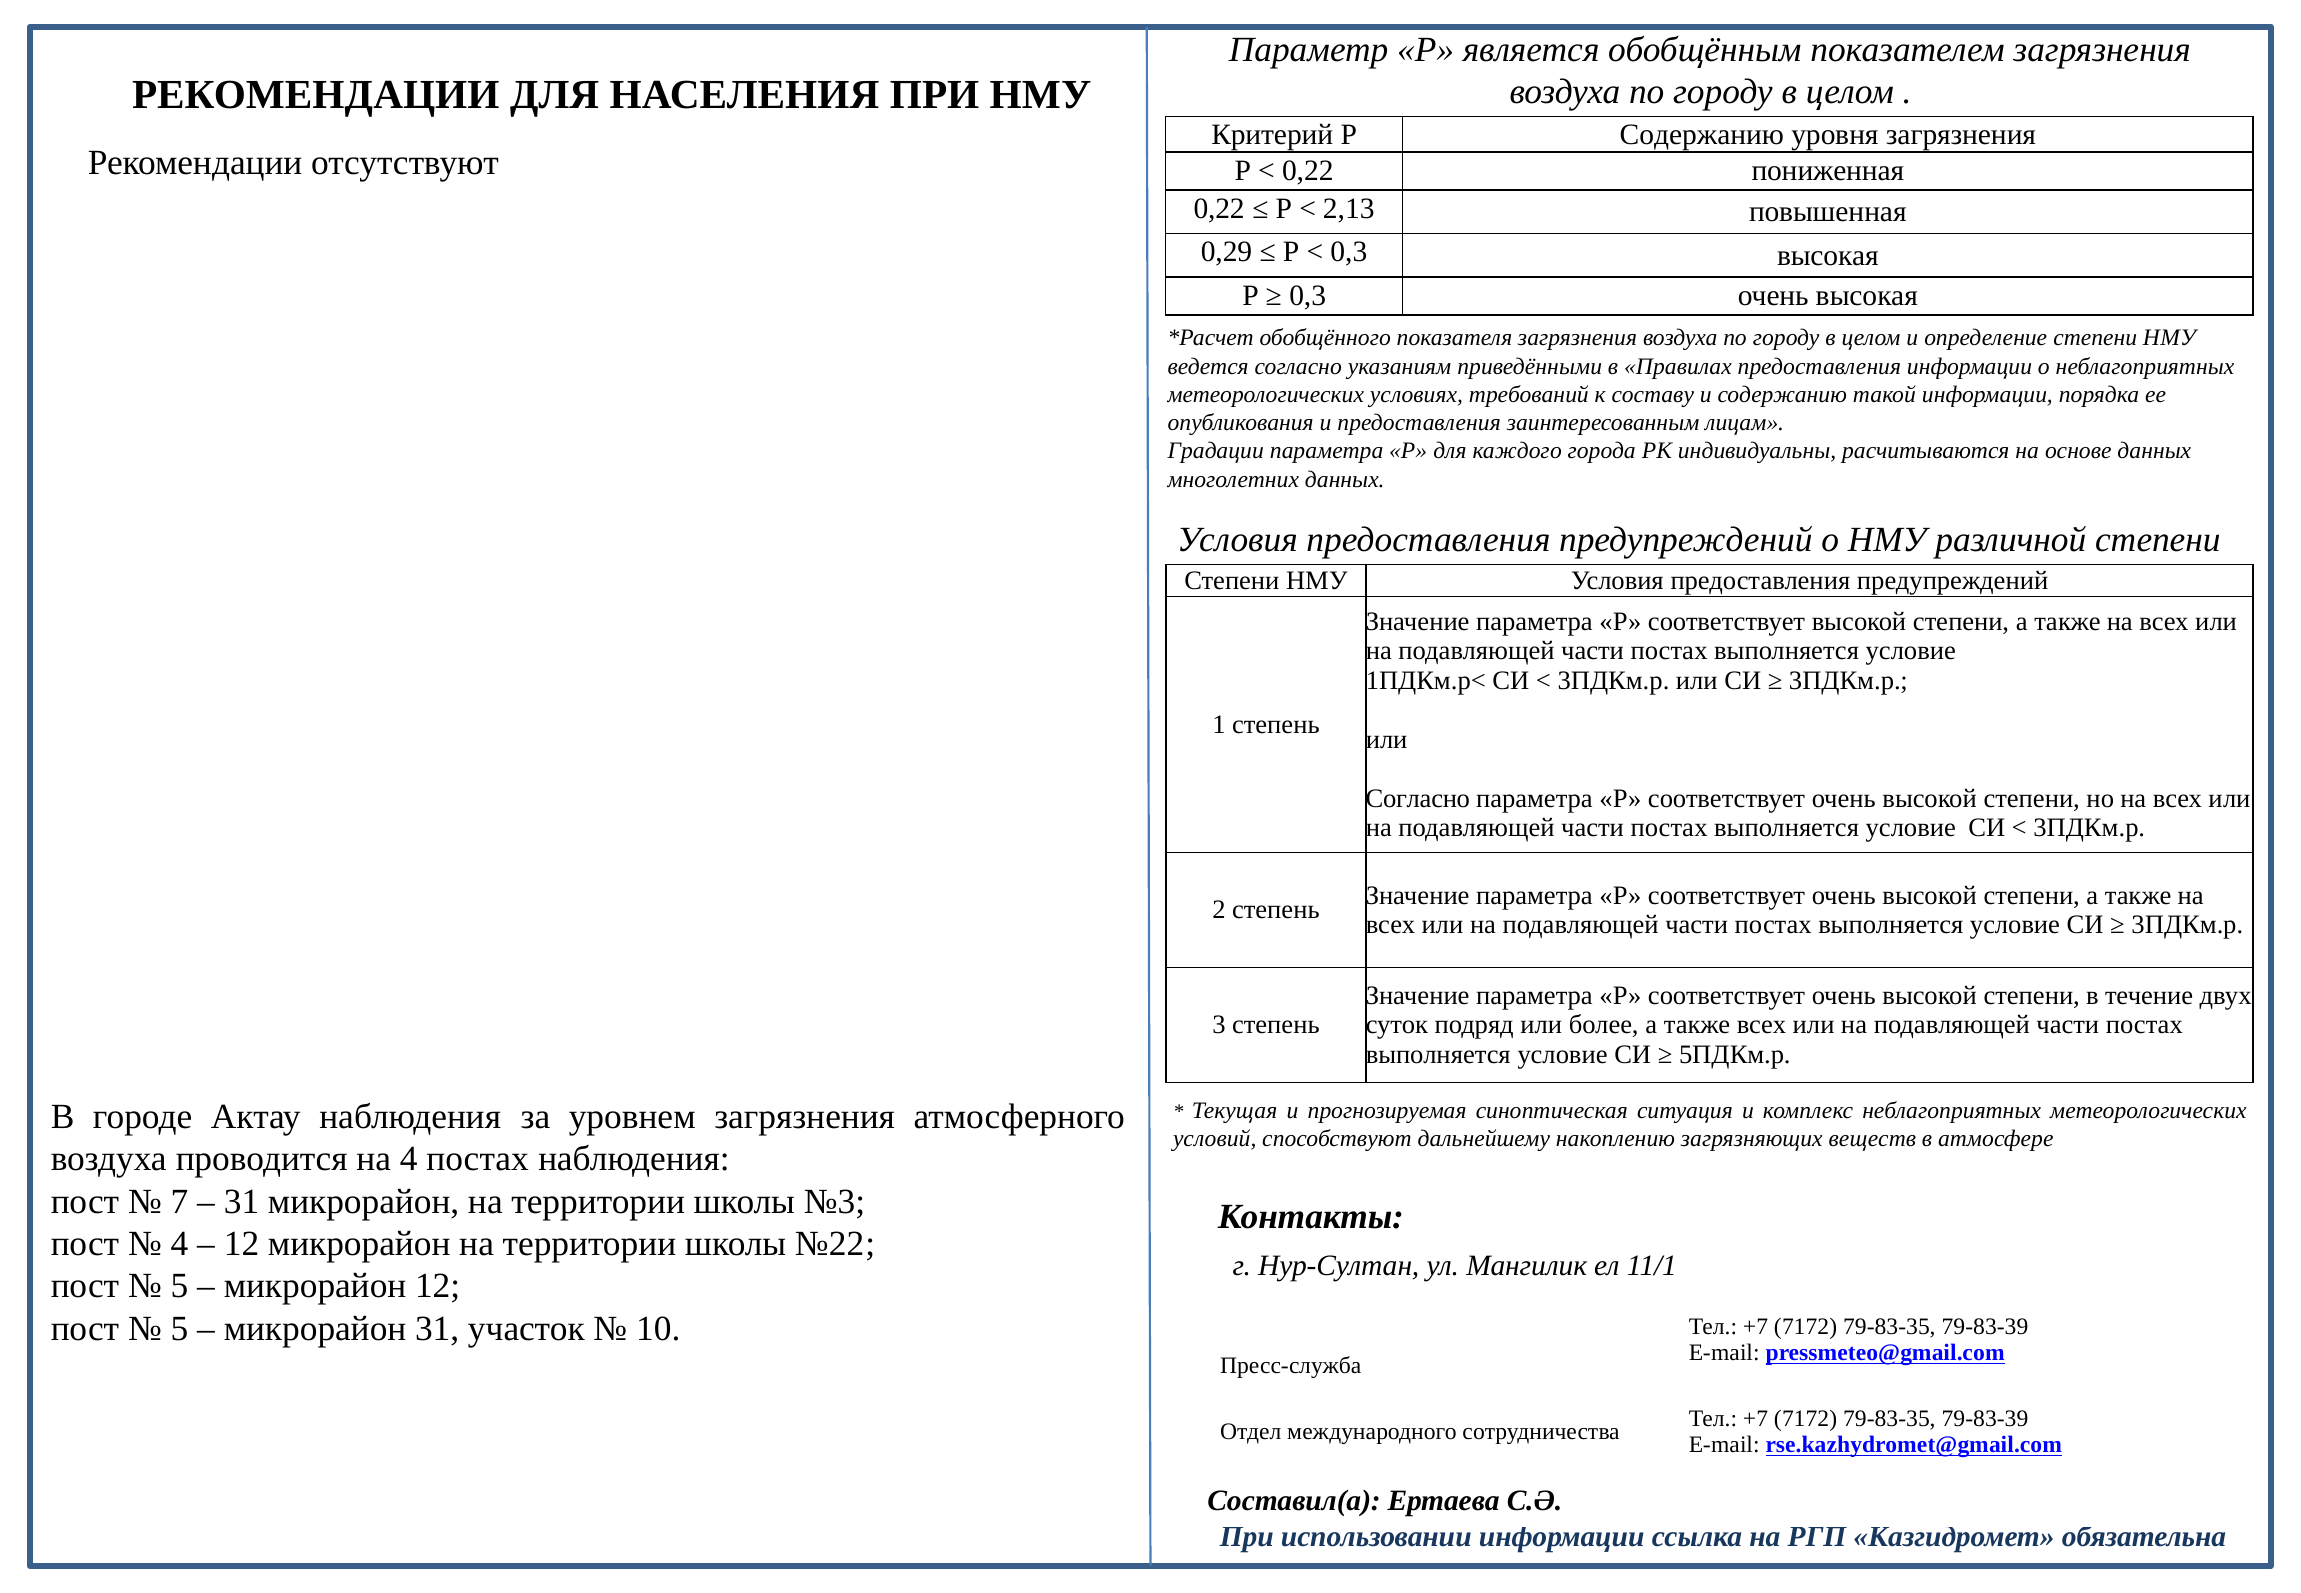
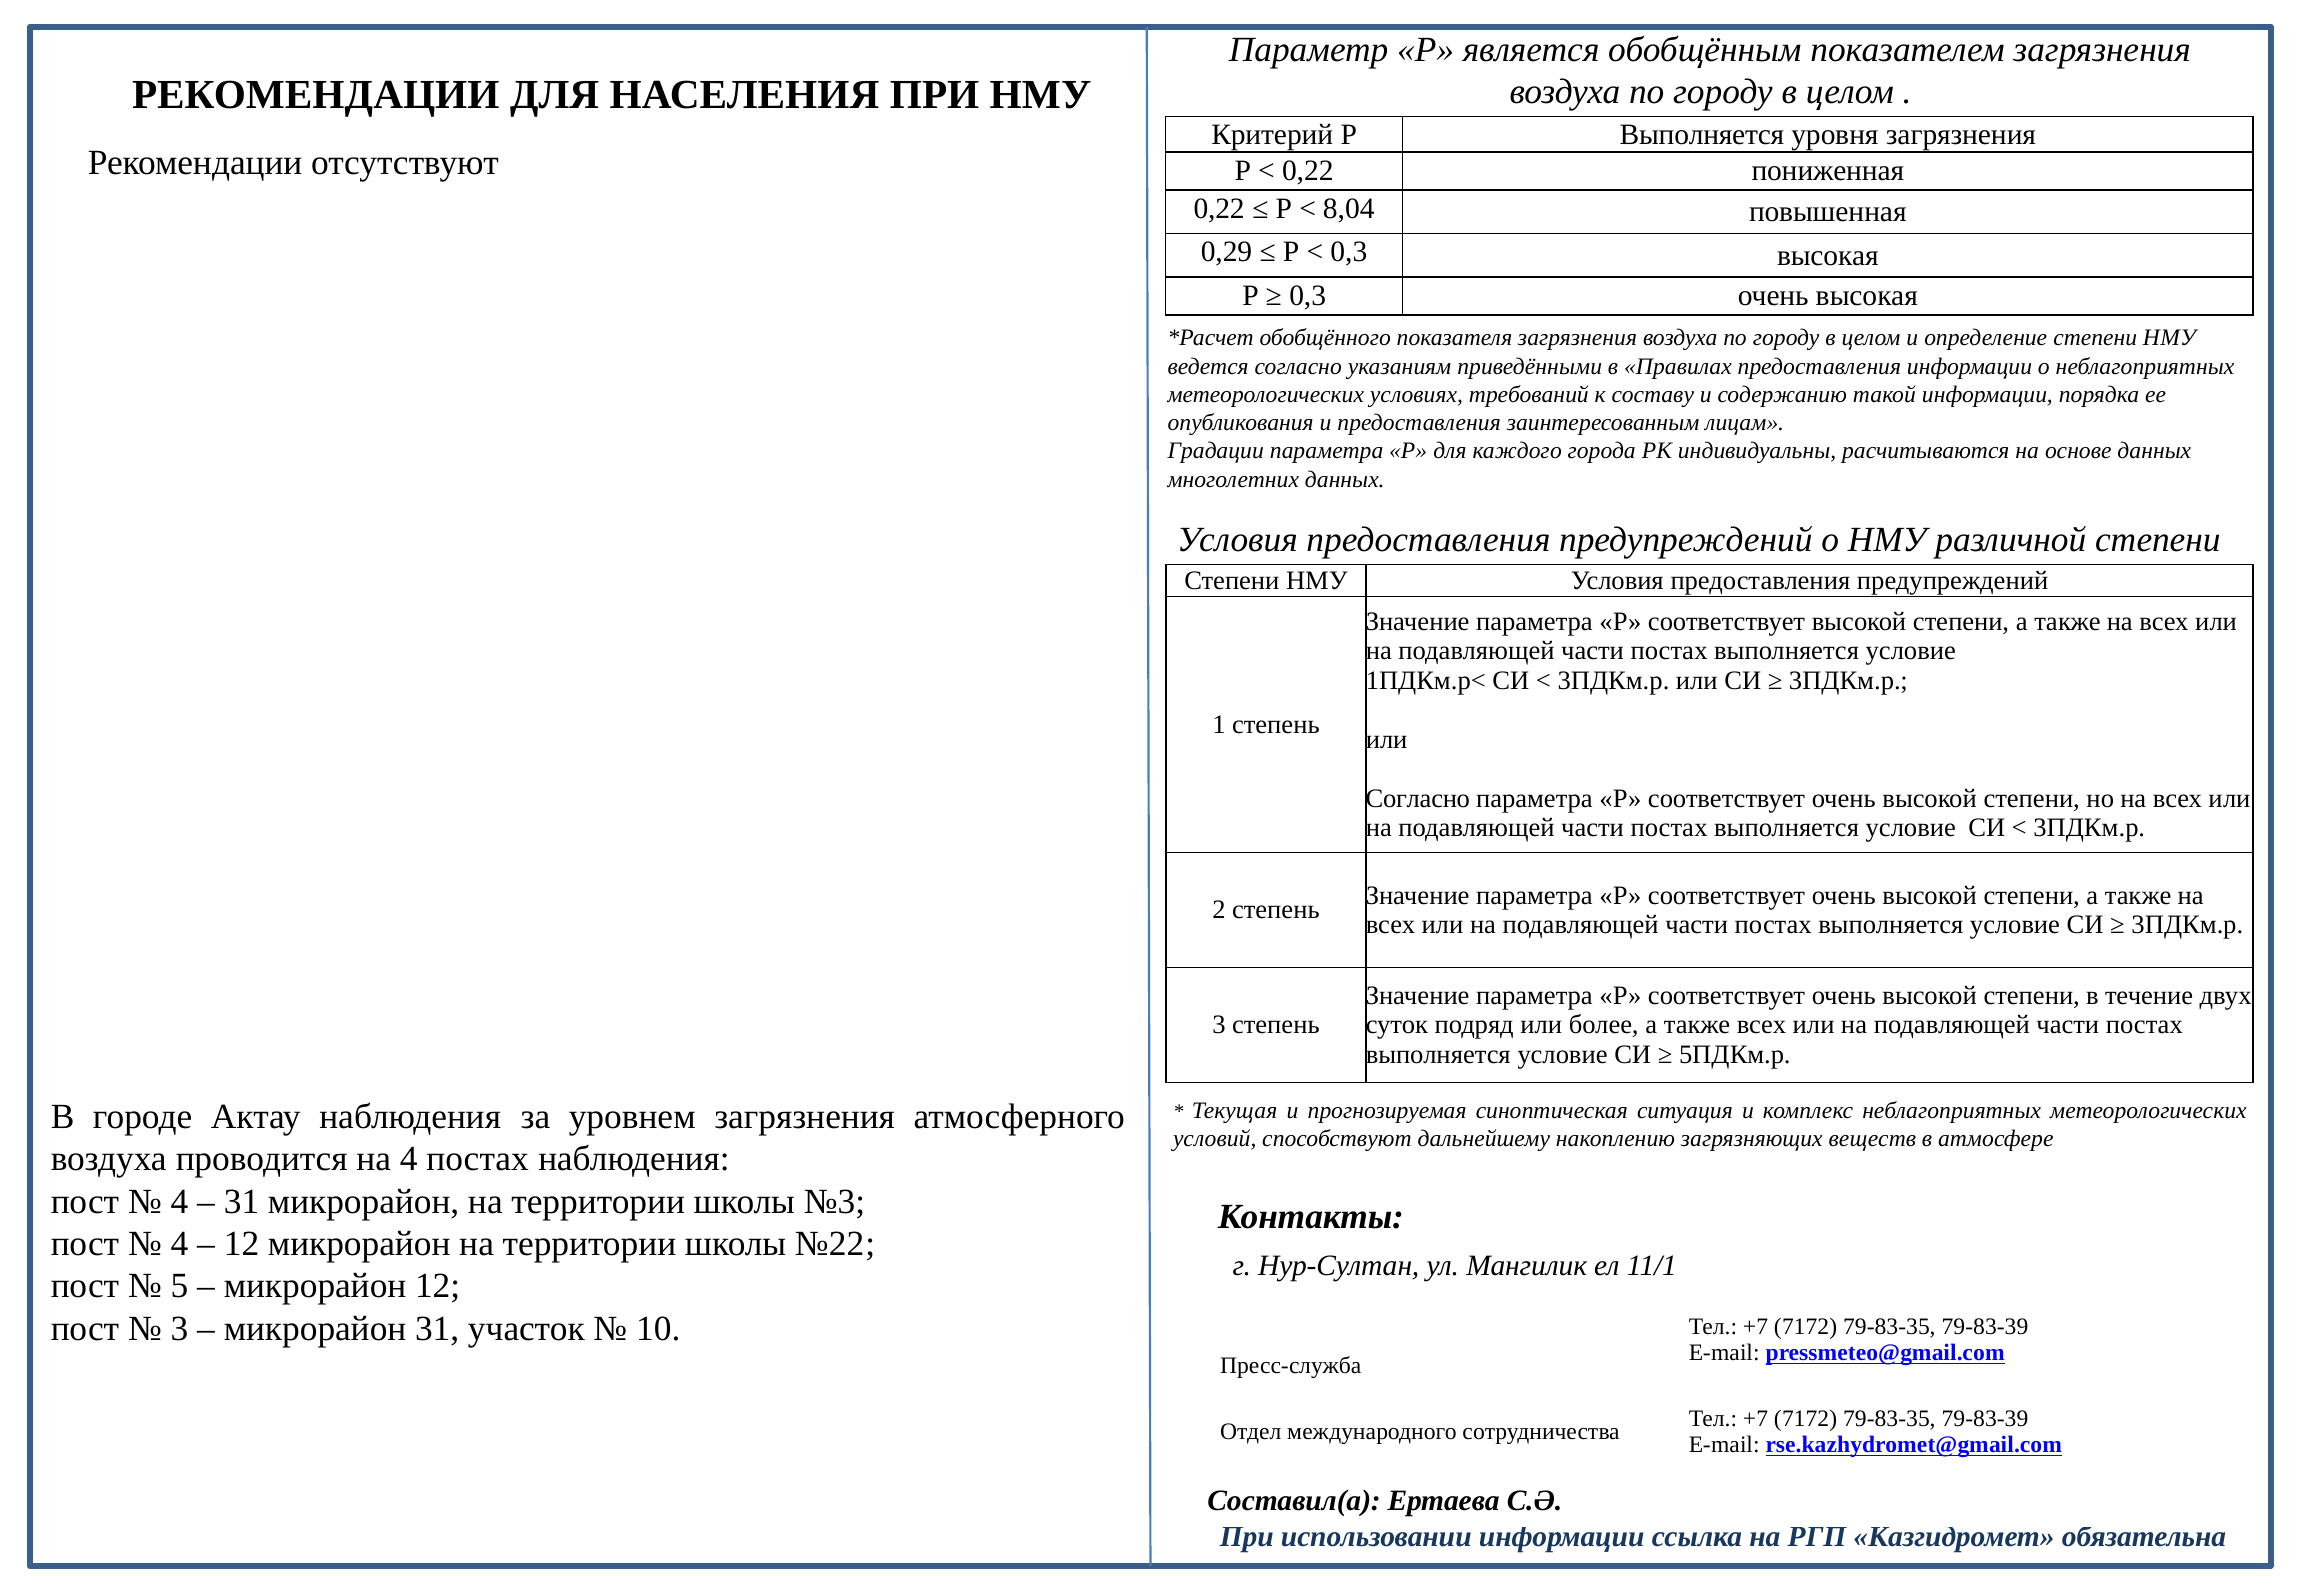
Р Содержанию: Содержанию -> Выполняется (1702, 134)
2,13: 2,13 -> 8,04 (1349, 209)
7: 7 -> 4 (179, 1201)
5: 5 -> 3 (179, 1329)
